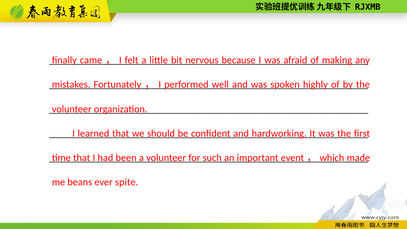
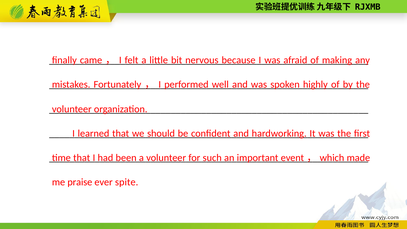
beans: beans -> praise (80, 182)
